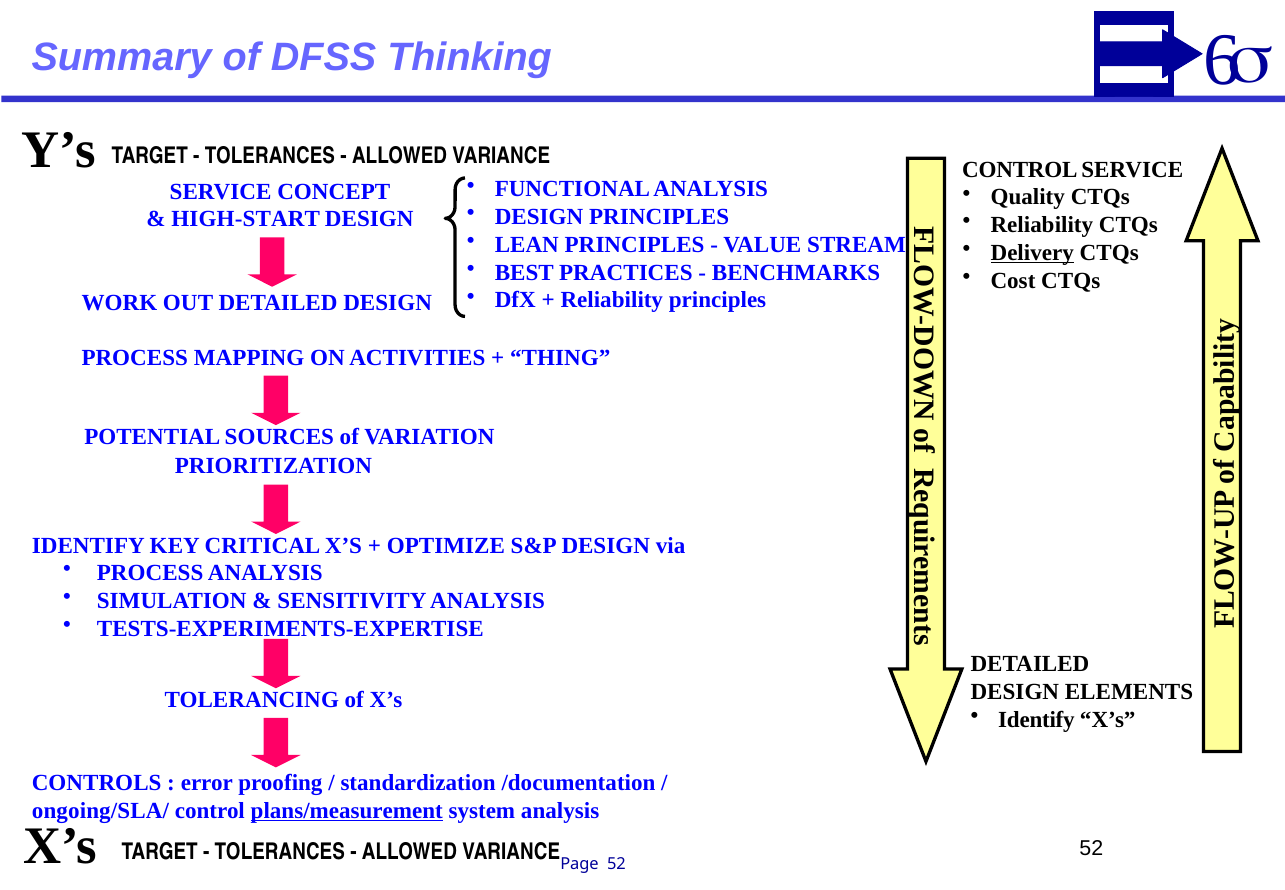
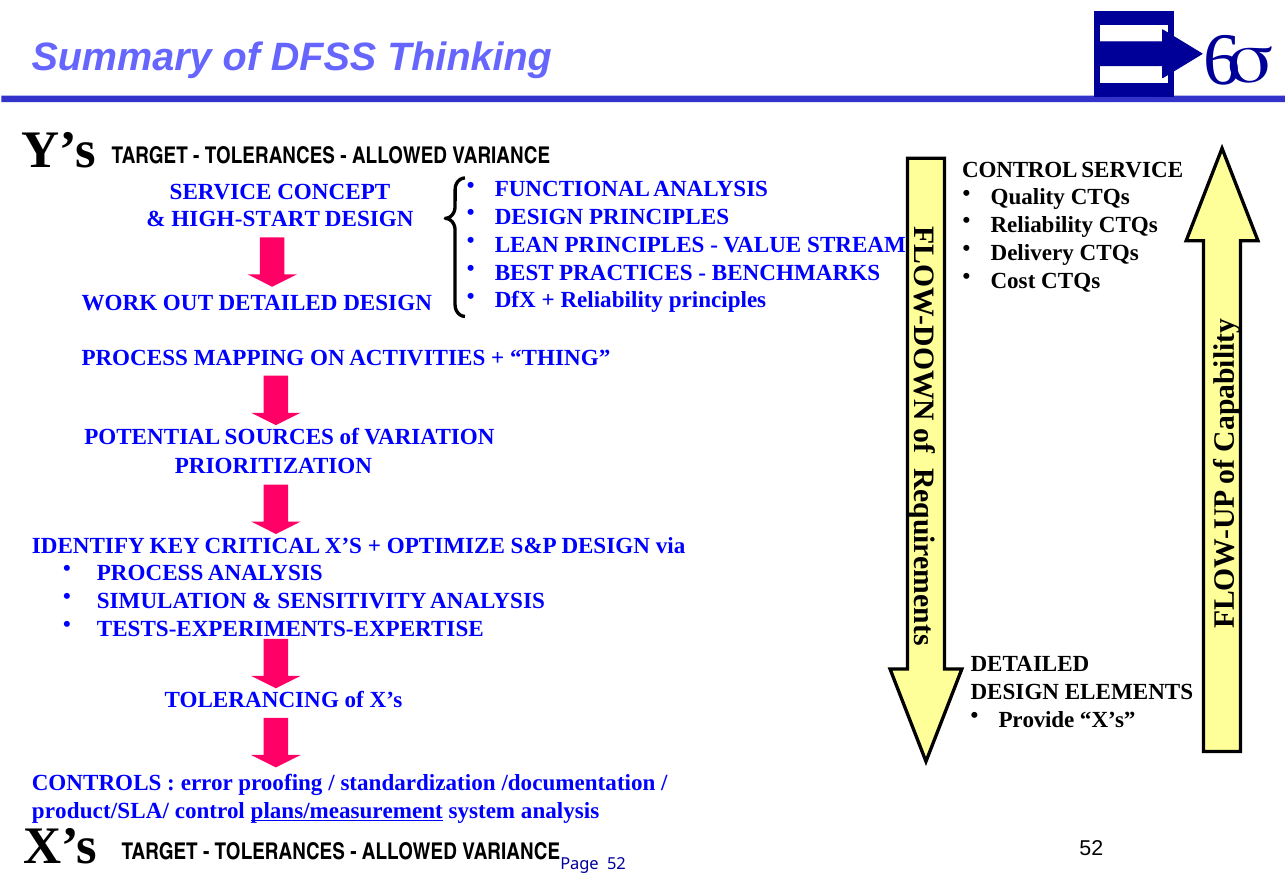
Delivery underline: present -> none (1032, 253)
Identify: Identify -> Provide (1036, 719)
ongoing/SLA/: ongoing/SLA/ -> product/SLA/ (100, 810)
